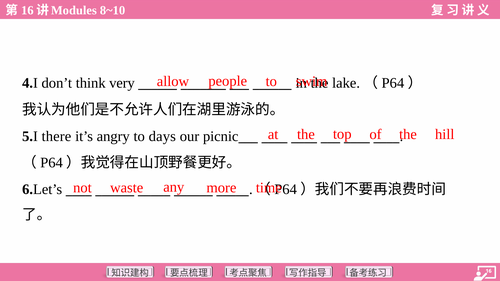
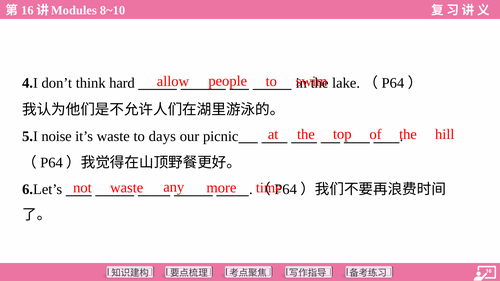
very: very -> hard (122, 83)
there: there -> noise (57, 136)
it’s angry: angry -> waste (113, 136)
